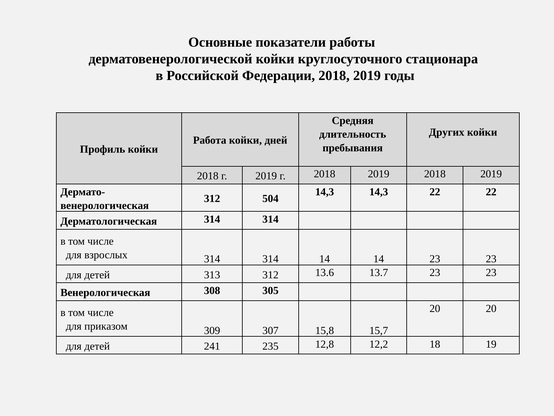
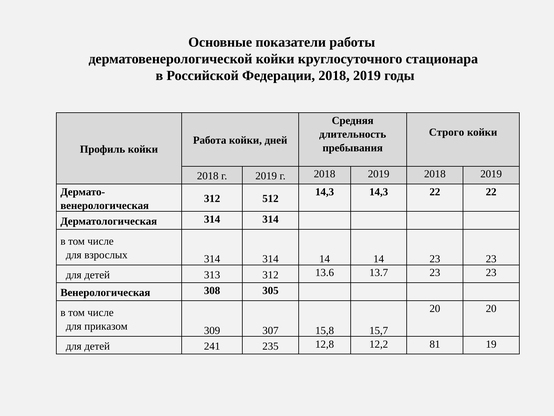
Других: Других -> Строго (447, 132)
504: 504 -> 512 (270, 198)
18: 18 -> 81 (435, 344)
